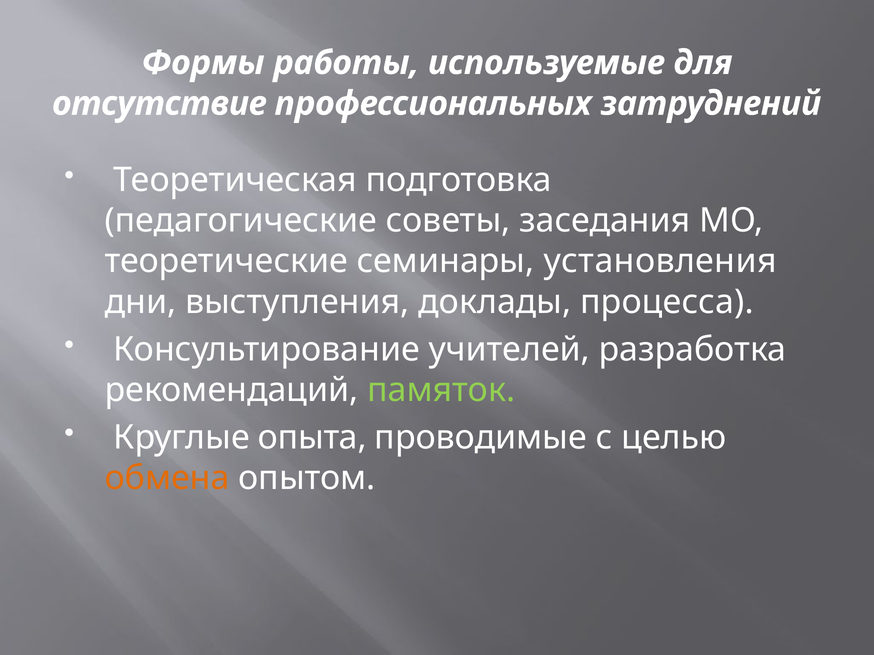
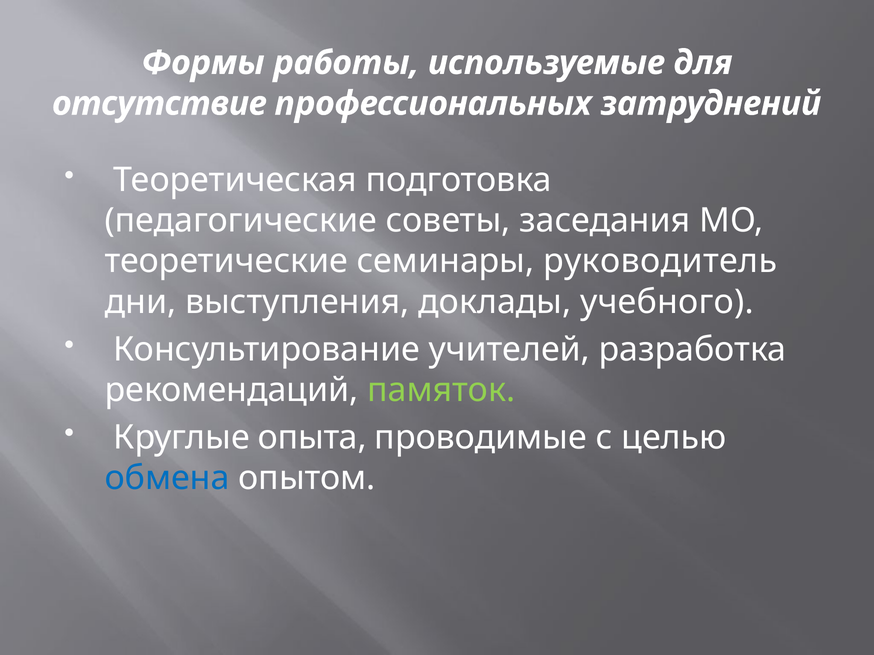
установления: установления -> руководитель (660, 261)
процесса: процесса -> учебного (667, 302)
обмена colour: orange -> blue (167, 479)
